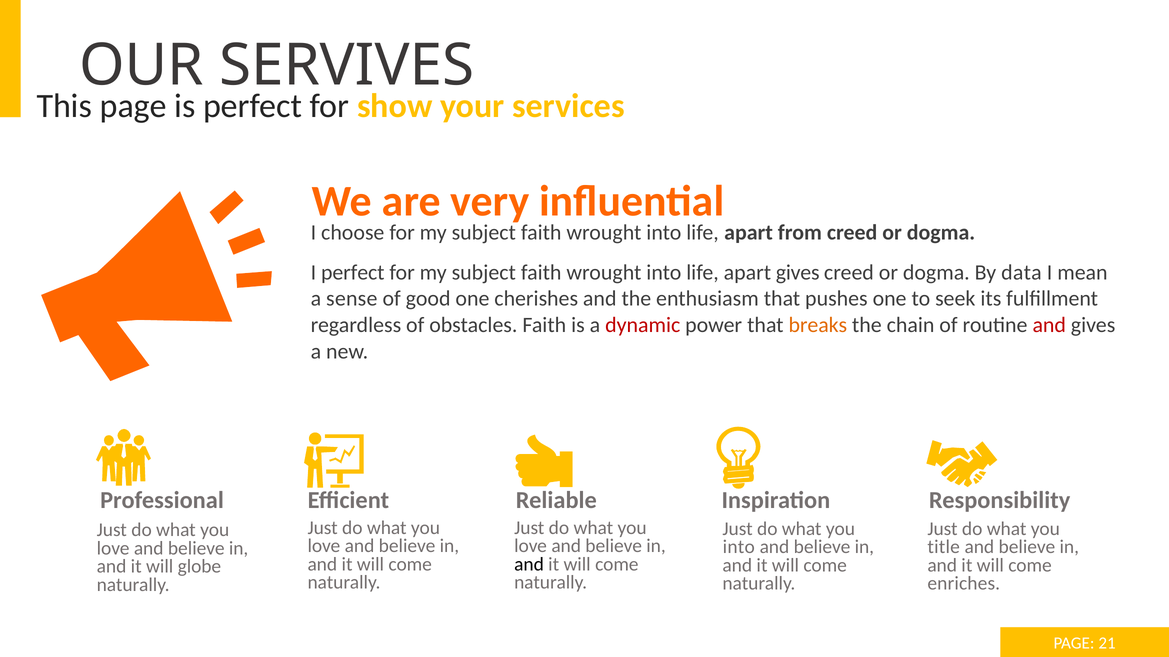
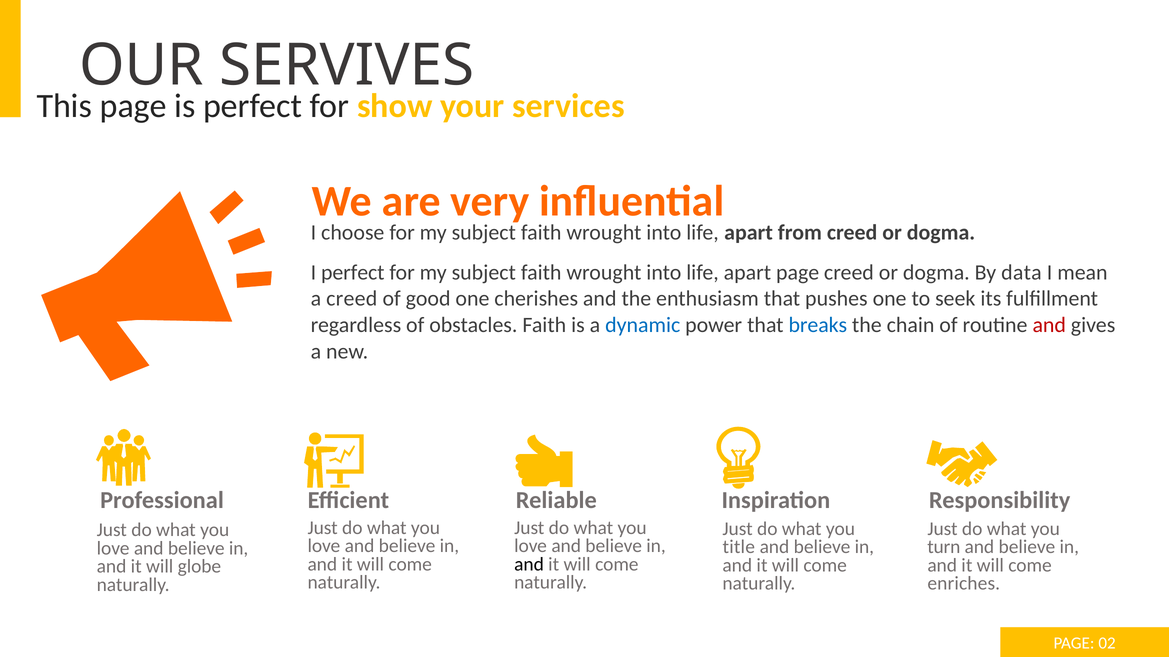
apart gives: gives -> page (798, 273)
a sense: sense -> creed (352, 299)
dynamic colour: red -> blue (643, 325)
breaks colour: orange -> blue (818, 325)
into: into -> title (739, 547)
title: title -> turn (944, 547)
21: 21 -> 02 (1107, 644)
